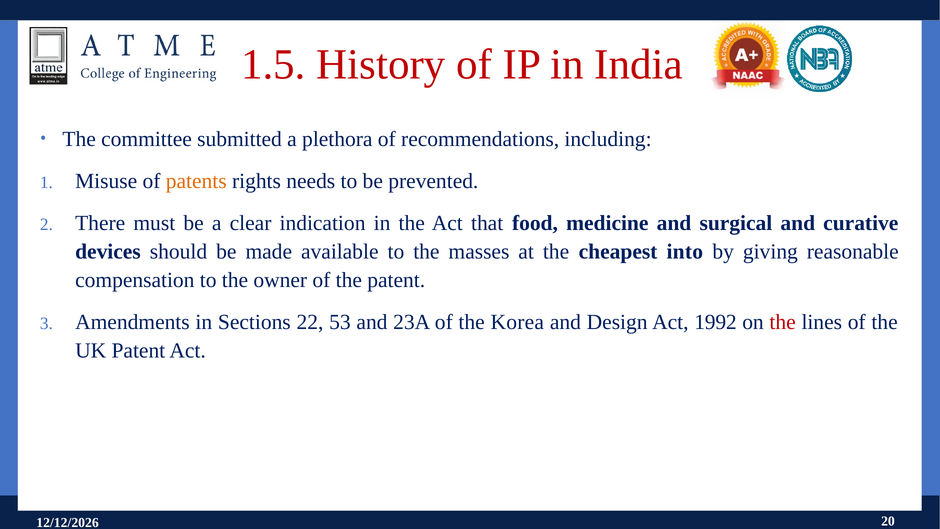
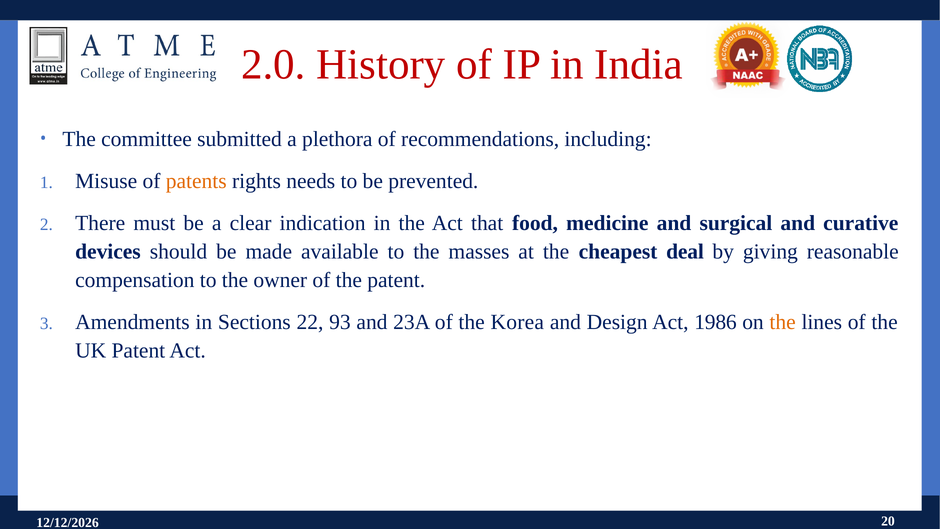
1.5: 1.5 -> 2.0 (273, 64)
into: into -> deal (685, 251)
53: 53 -> 93 (340, 322)
1992: 1992 -> 1986 (716, 322)
the colour: red -> orange (783, 322)
